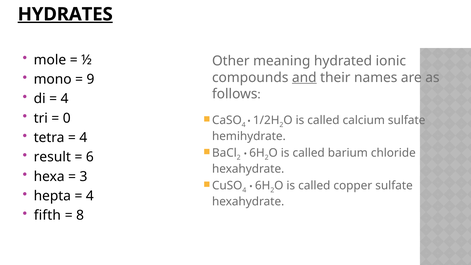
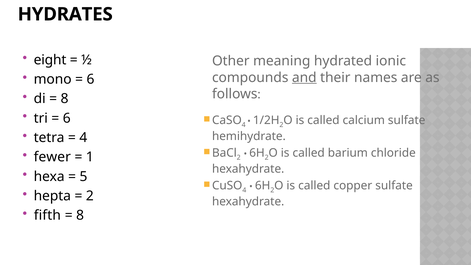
HYDRATES underline: present -> none (65, 14)
mole: mole -> eight (50, 60)
9: 9 -> 6 (90, 79)
4: 4 -> 8 (65, 99)
0: 0 -> 6 (67, 118)
result: result -> fewer (52, 157)
6: 6 -> 1 (90, 157)
3: 3 -> 5 (83, 176)
4: 4 -> 2 (90, 196)
